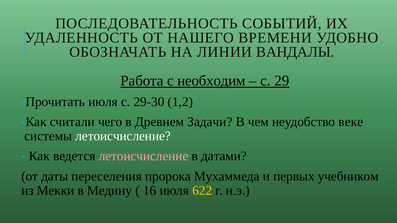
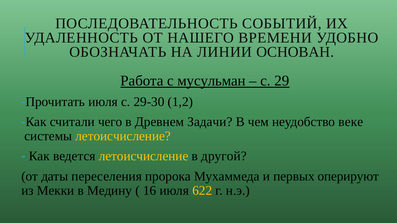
ВАНДАЛЫ: ВАНДАЛЫ -> ОСНОВАН (295, 52)
необходим: необходим -> мусульман (211, 81)
летоисчисление colour: white -> yellow (123, 136)
летоисчисление colour: pink -> yellow (144, 156)
датами: датами -> другой (224, 156)
учебником: учебником -> оперируют (348, 176)
